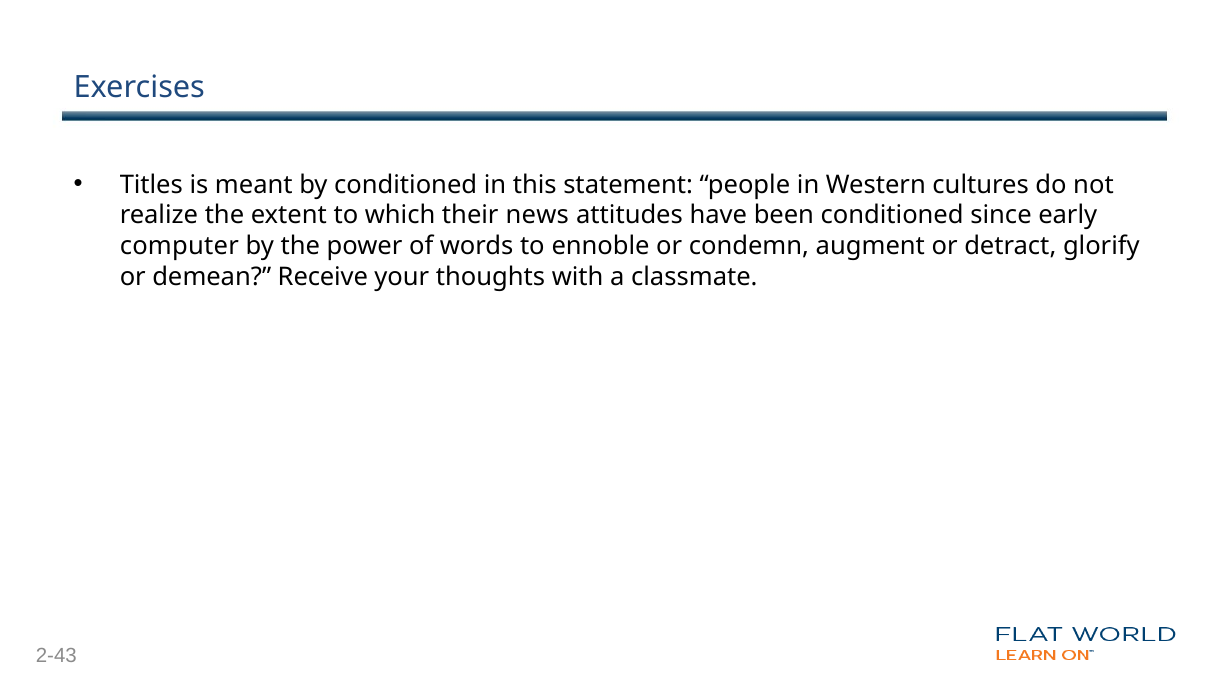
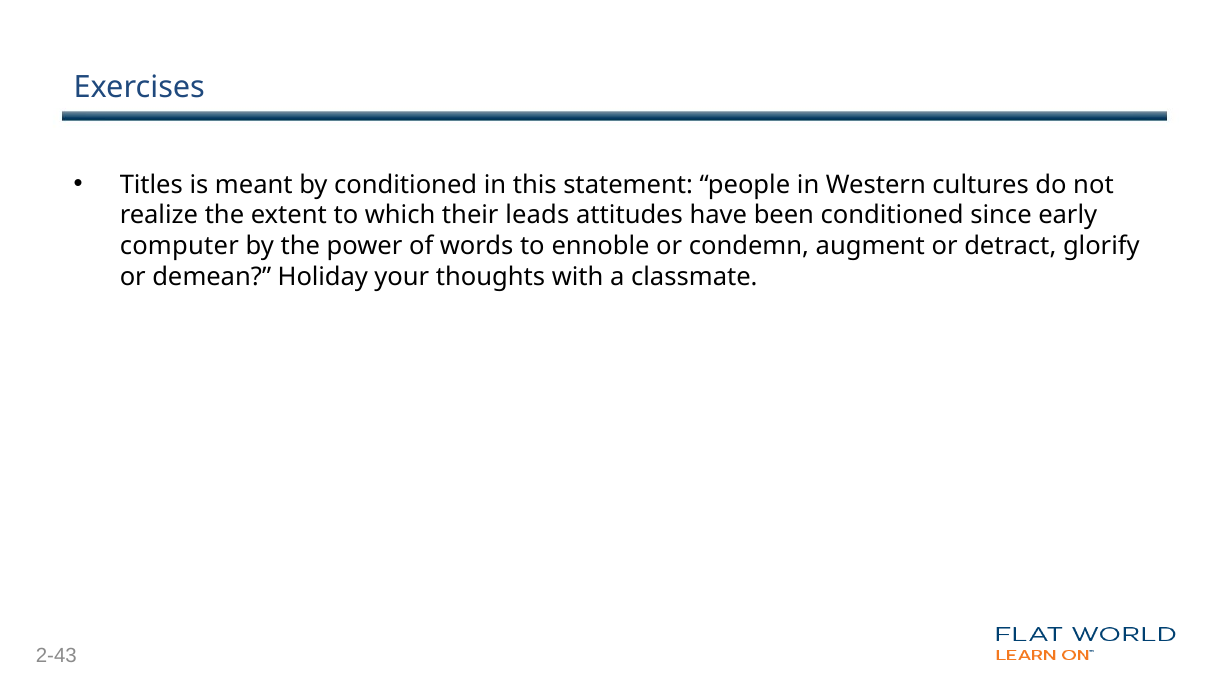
news: news -> leads (537, 215)
Receive: Receive -> Holiday (323, 277)
